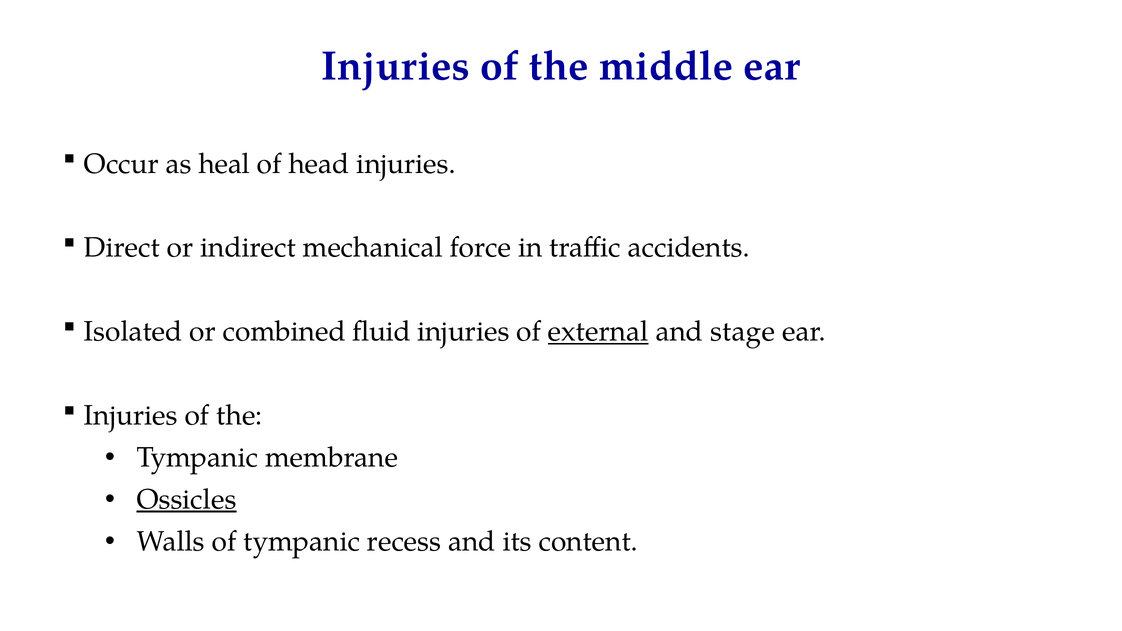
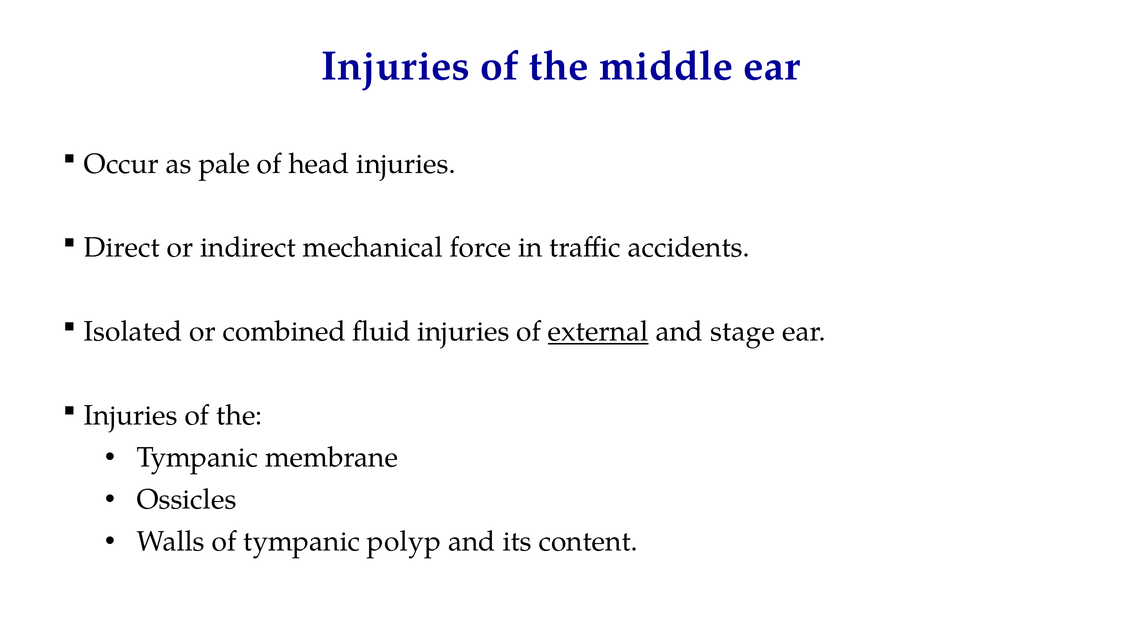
heal: heal -> pale (224, 164)
Ossicles underline: present -> none (187, 500)
recess: recess -> polyp (404, 542)
